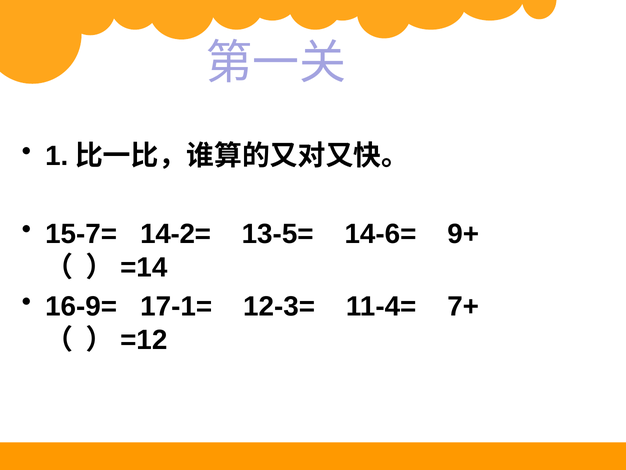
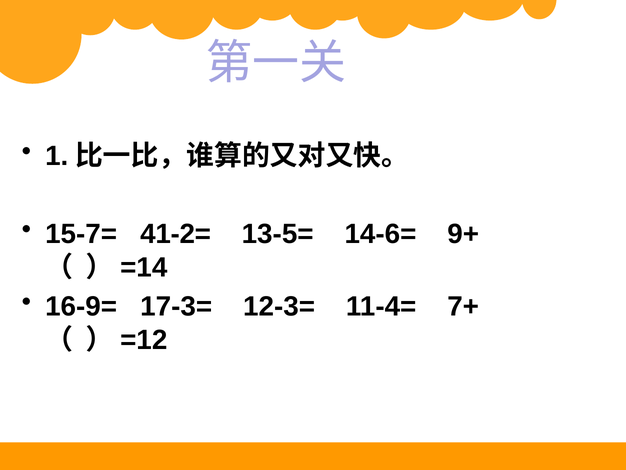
14-2=: 14-2= -> 41-2= (176, 234)
17-1=: 17-1= -> 17-3= (176, 306)
